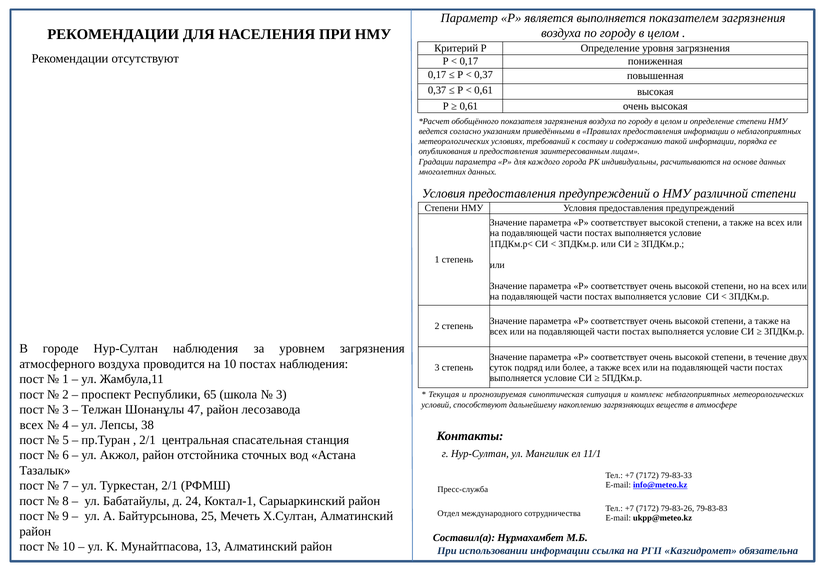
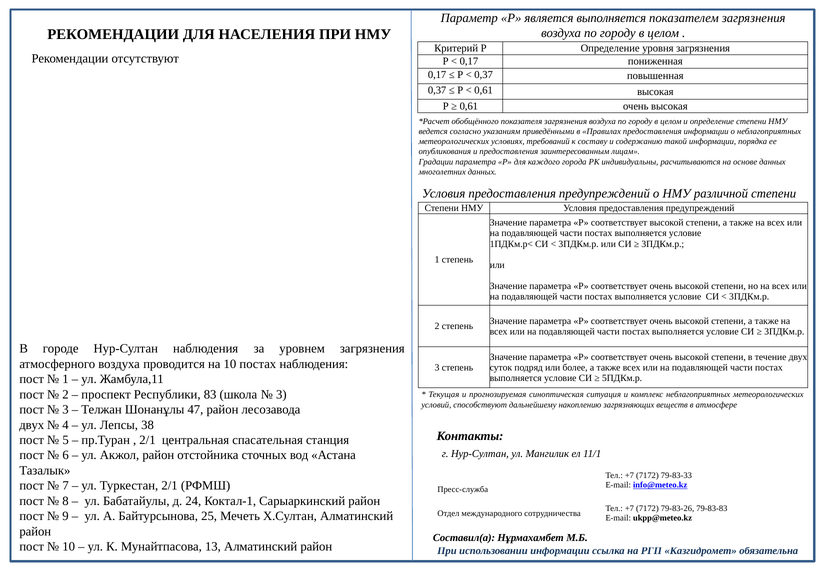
65: 65 -> 83 (210, 395)
всех: всех -> двух (32, 425)
